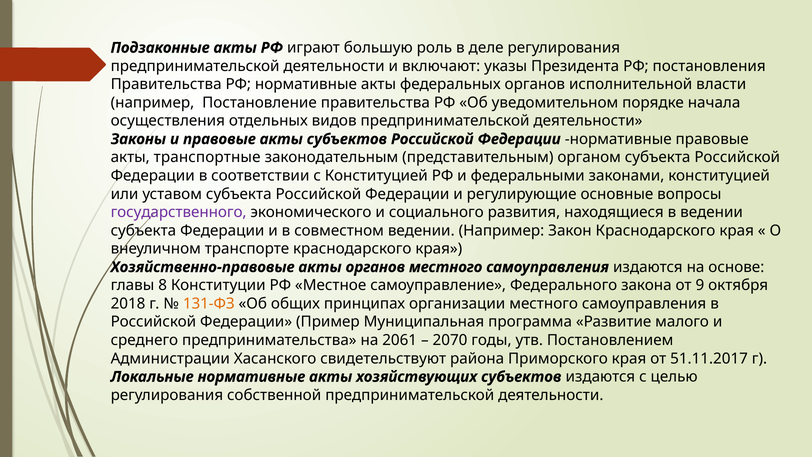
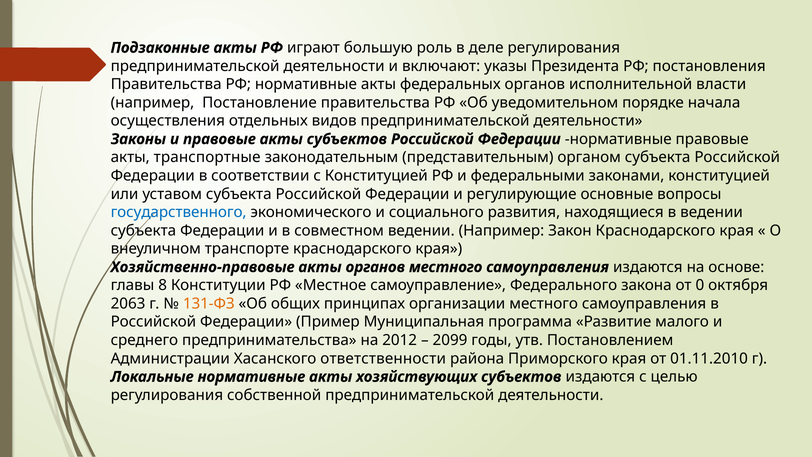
государственного colour: purple -> blue (179, 212)
9: 9 -> 0 (700, 285)
2018: 2018 -> 2063 (128, 304)
2061: 2061 -> 2012 (400, 340)
2070: 2070 -> 2099 (450, 340)
свидетельствуют: свидетельствуют -> ответственности (383, 358)
51.11.2017: 51.11.2017 -> 01.11.2010 (709, 358)
